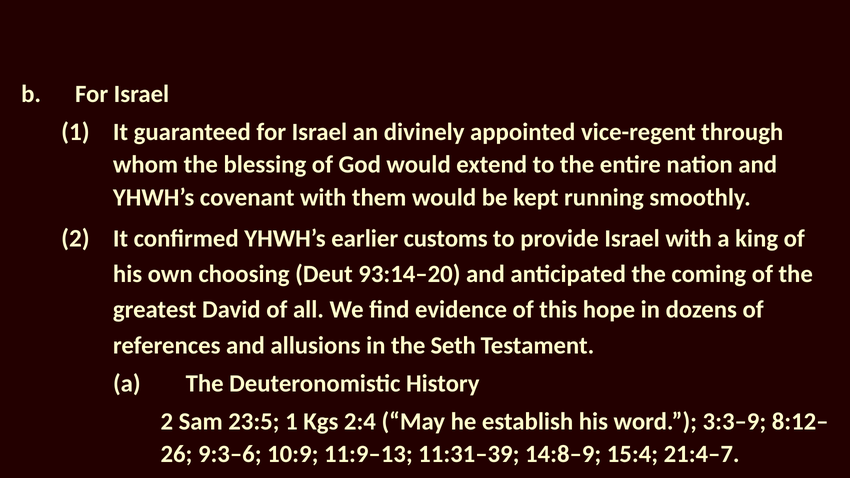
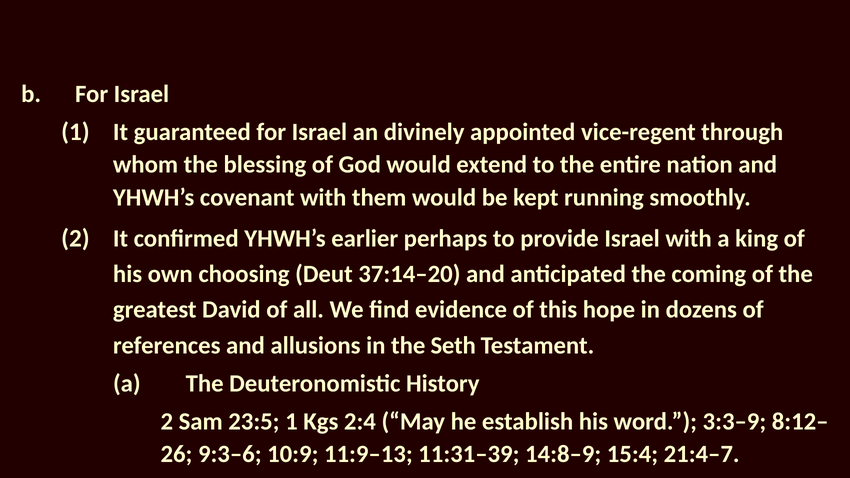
customs: customs -> perhaps (446, 238)
93:14–20: 93:14–20 -> 37:14–20 (409, 274)
